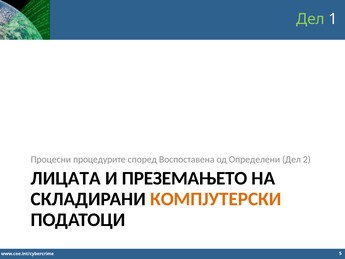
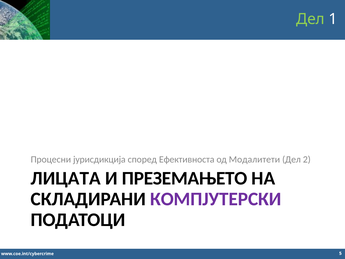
процедурите: процедурите -> јурисдикција (99, 159)
Воспоставена: Воспоставена -> Ефективноста (187, 159)
Определени: Определени -> Модалитети (254, 159)
КОМПЈУТЕРСКИ colour: orange -> purple (216, 199)
